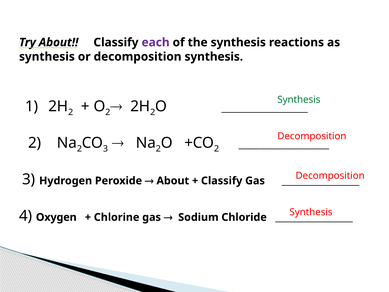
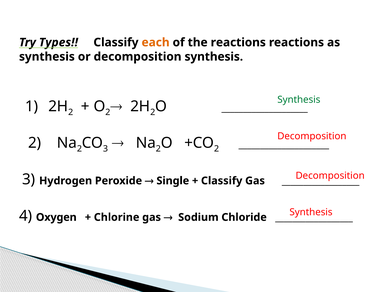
Try About: About -> Types (58, 42)
each colour: purple -> orange (156, 42)
the synthesis: synthesis -> reactions (238, 42)
About: About -> Single (173, 181)
